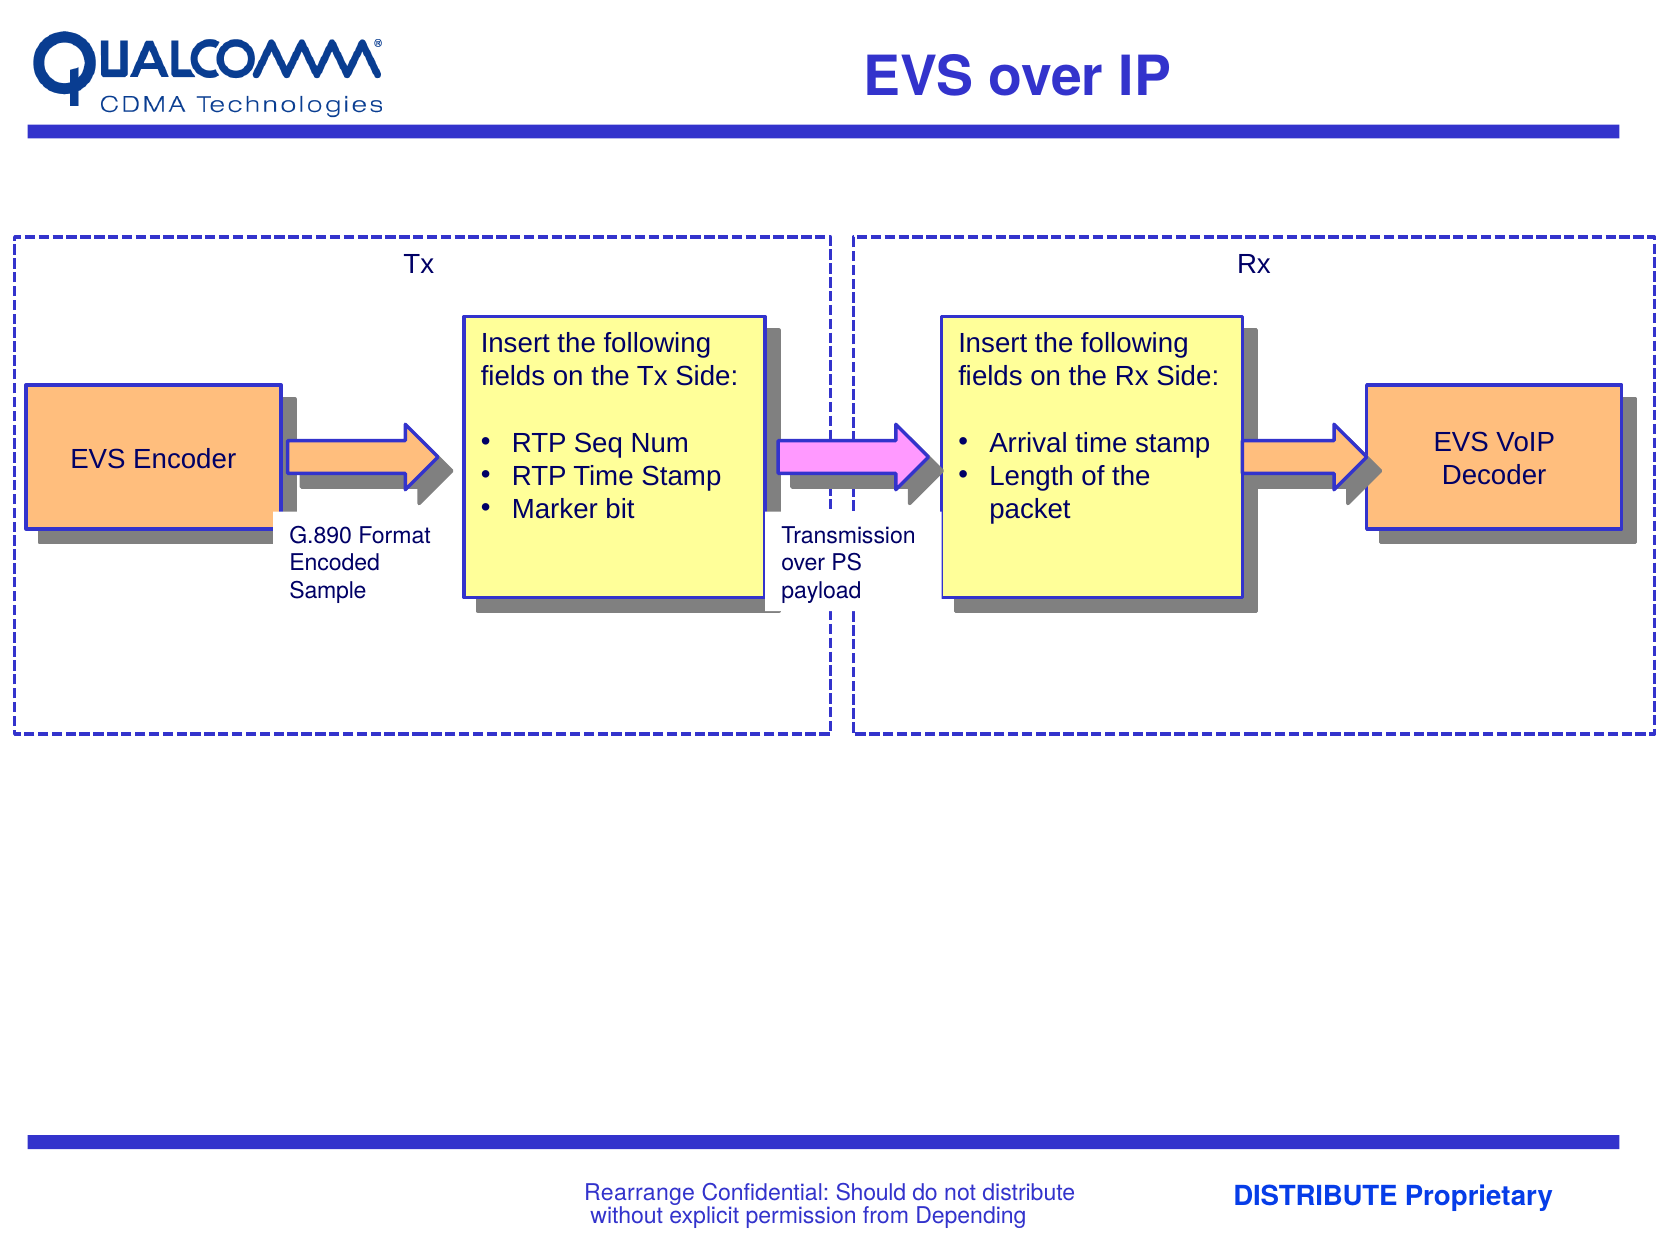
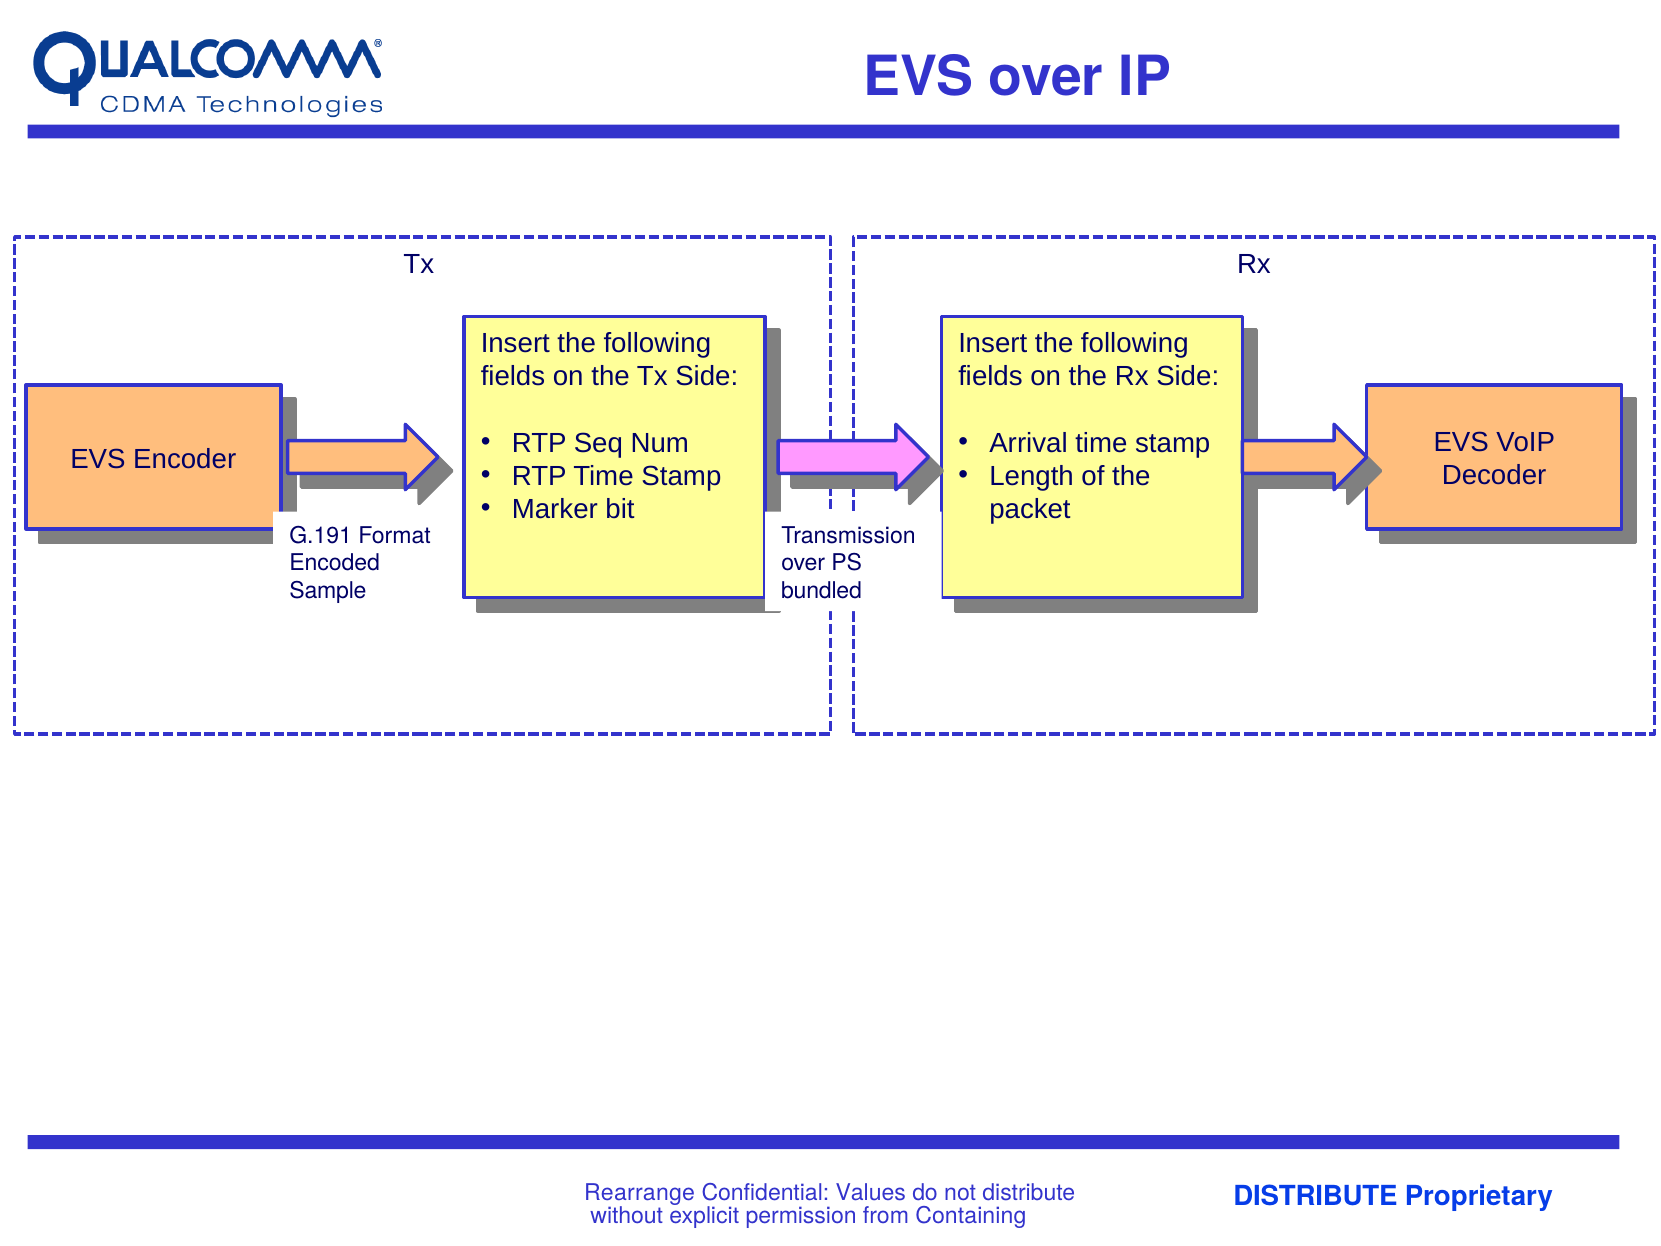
G.890: G.890 -> G.191 (321, 535)
payload: payload -> bundled (821, 591)
Should: Should -> Values (871, 1193)
Depending: Depending -> Containing (971, 1216)
